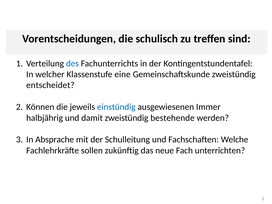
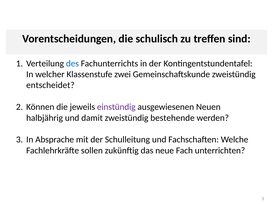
eine: eine -> zwei (123, 74)
einstündig colour: blue -> purple (116, 107)
Immer: Immer -> Neuen (208, 107)
